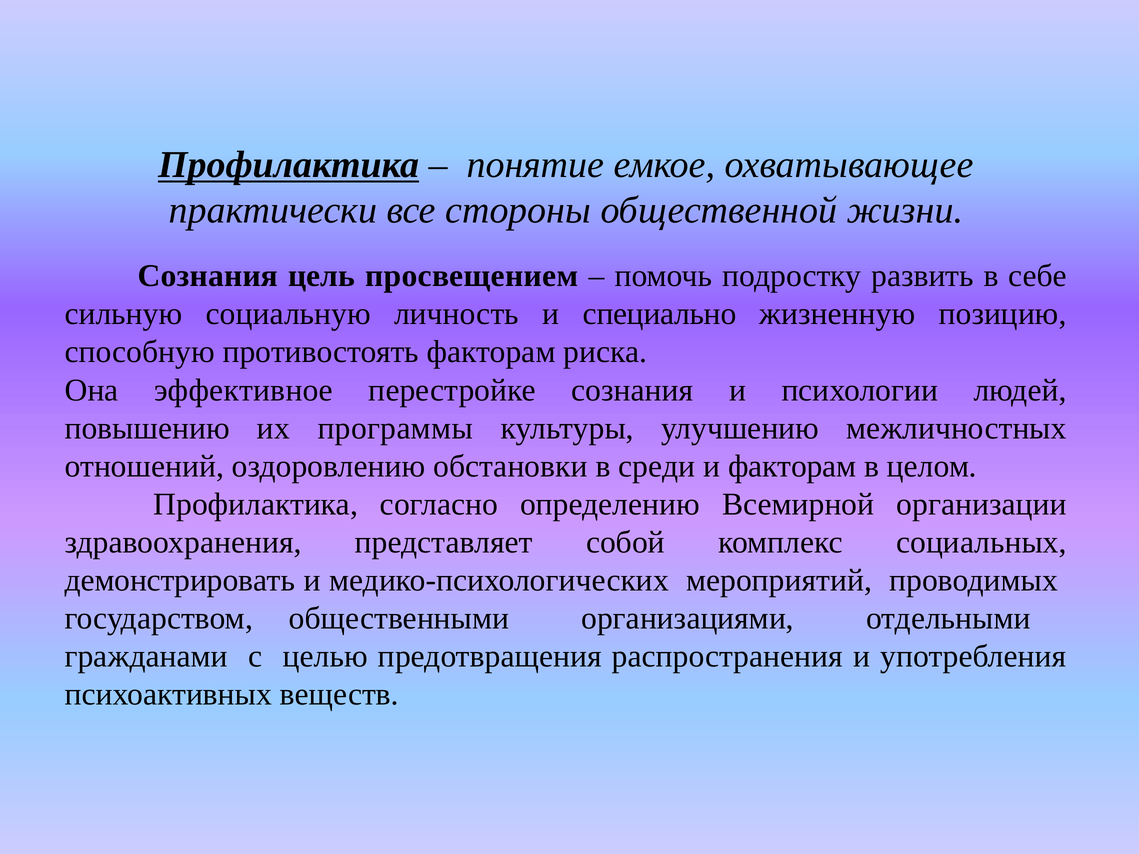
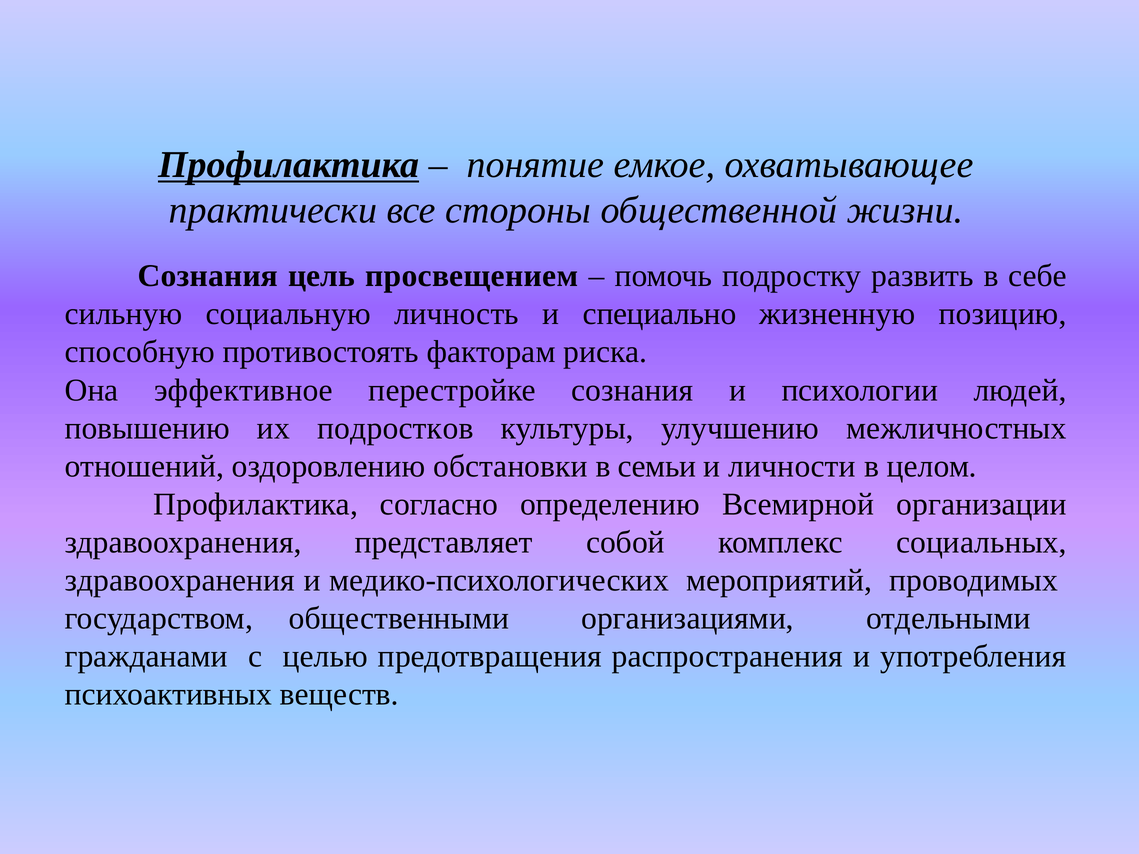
программы: программы -> подростков (395, 428)
среди: среди -> семьи (657, 466)
и факторам: факторам -> личности (792, 466)
демонстрировать: демонстрировать -> здравоохранения (180, 580)
